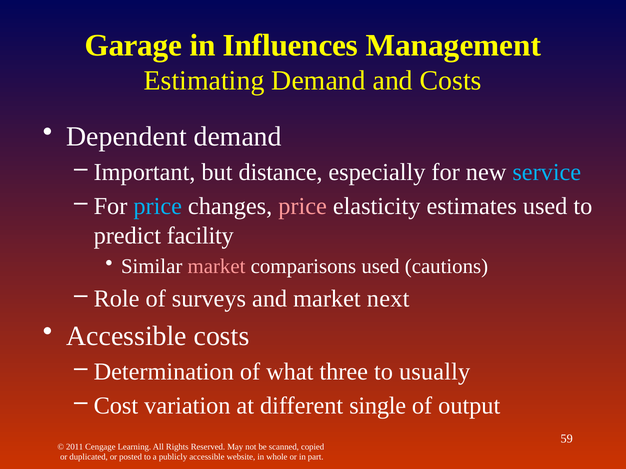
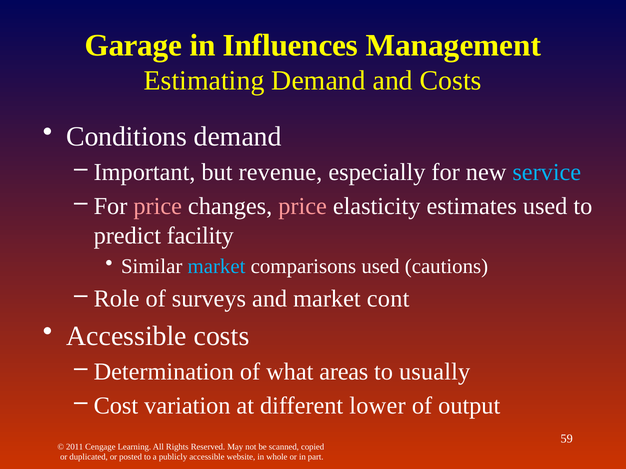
Dependent: Dependent -> Conditions (127, 137)
distance: distance -> revenue (280, 172)
price colour: light blue -> pink (158, 207)
market colour: pink -> light blue (217, 267)
next: next -> cont (388, 299)
three: three -> areas (344, 372)
single: single -> lower (377, 406)
